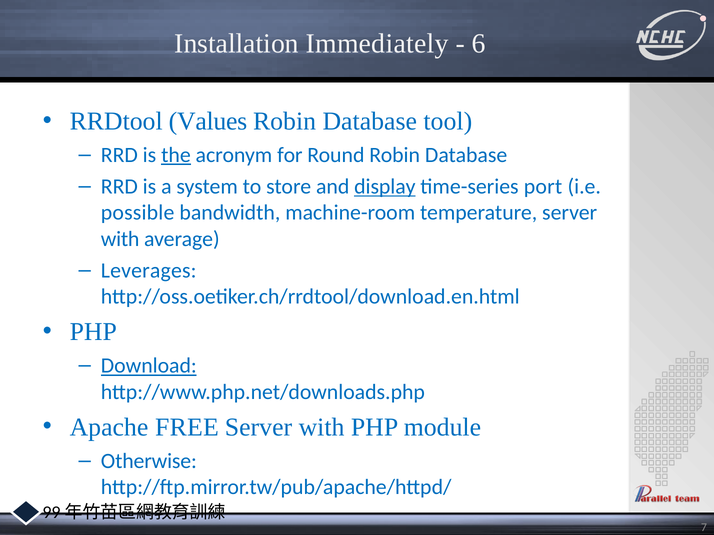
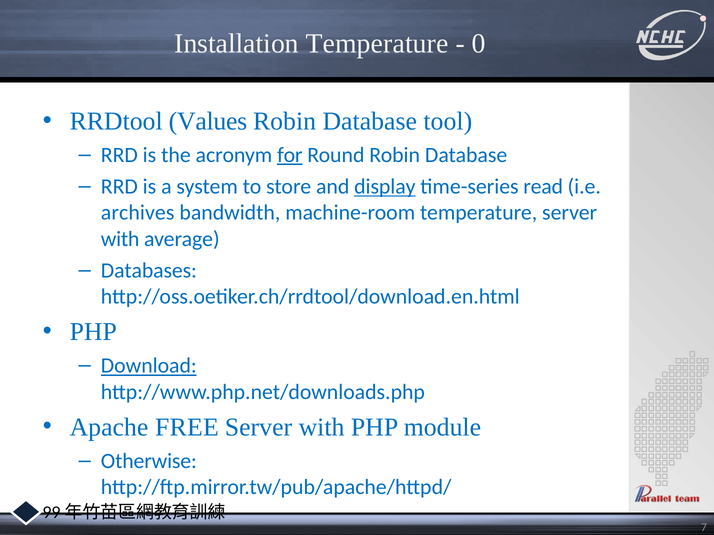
Installation Immediately: Immediately -> Temperature (377, 44)
6: 6 -> 0 (479, 44)
the underline: present -> none (176, 155)
for underline: none -> present (290, 155)
port: port -> read (543, 187)
possible: possible -> archives (138, 213)
Leverages: Leverages -> Databases (149, 271)
